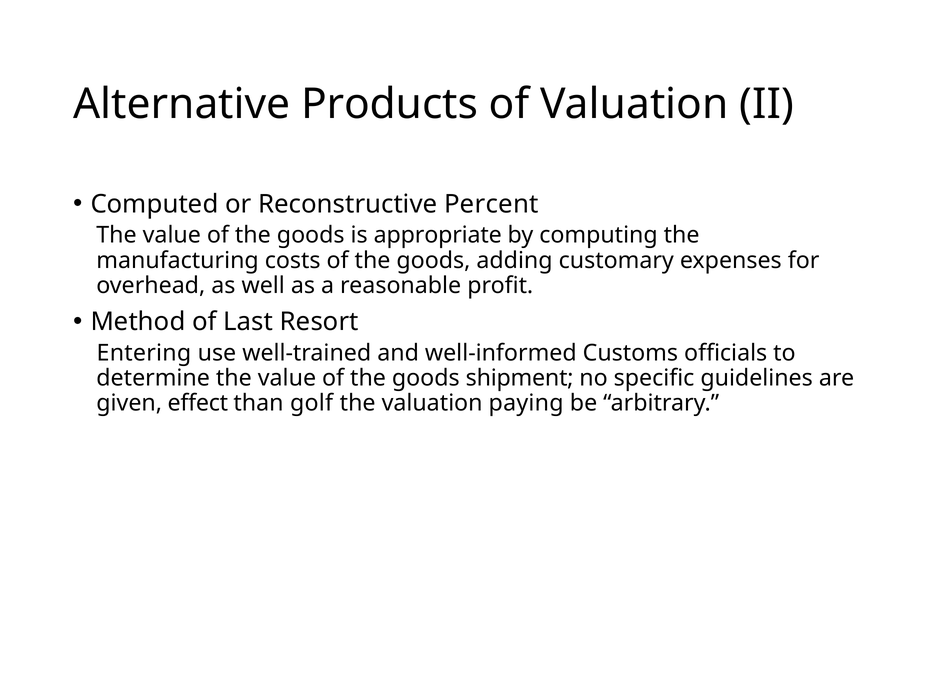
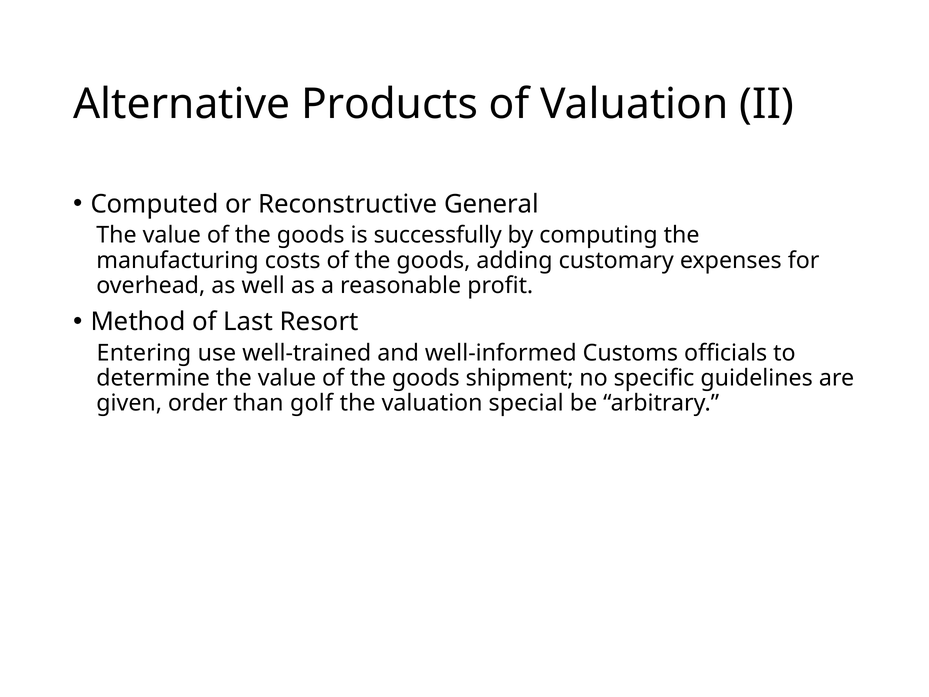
Percent: Percent -> General (491, 204)
appropriate: appropriate -> successfully (438, 235)
effect: effect -> order (198, 403)
paying: paying -> special (526, 403)
